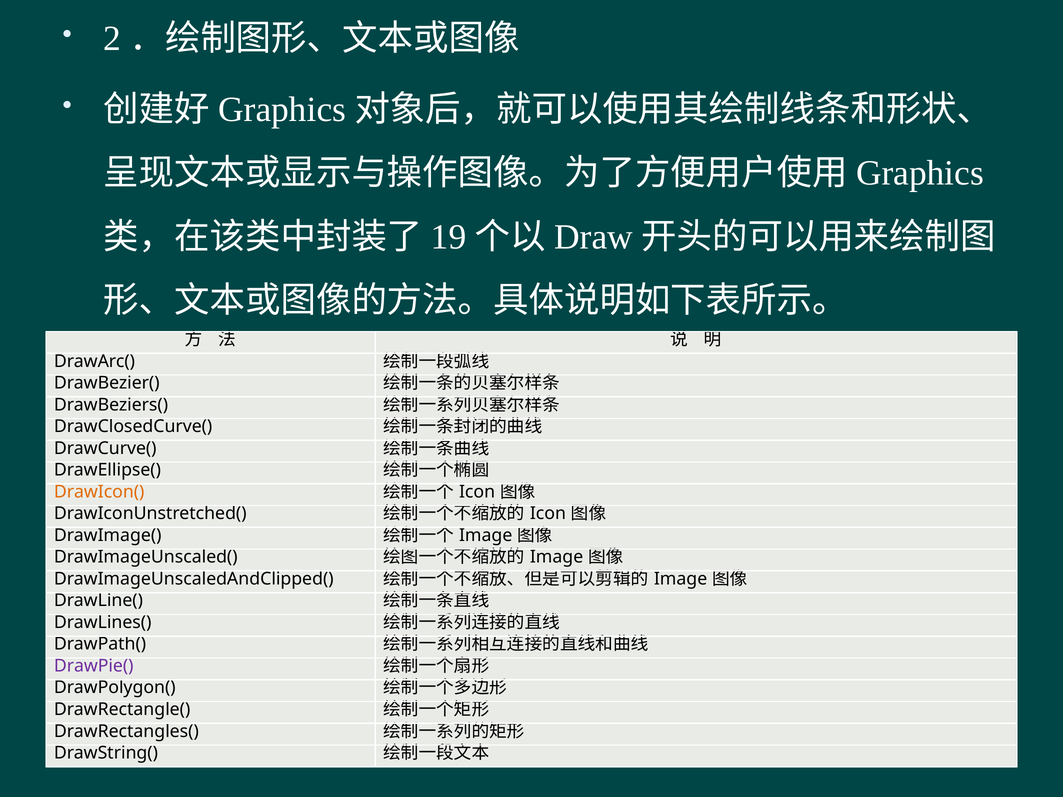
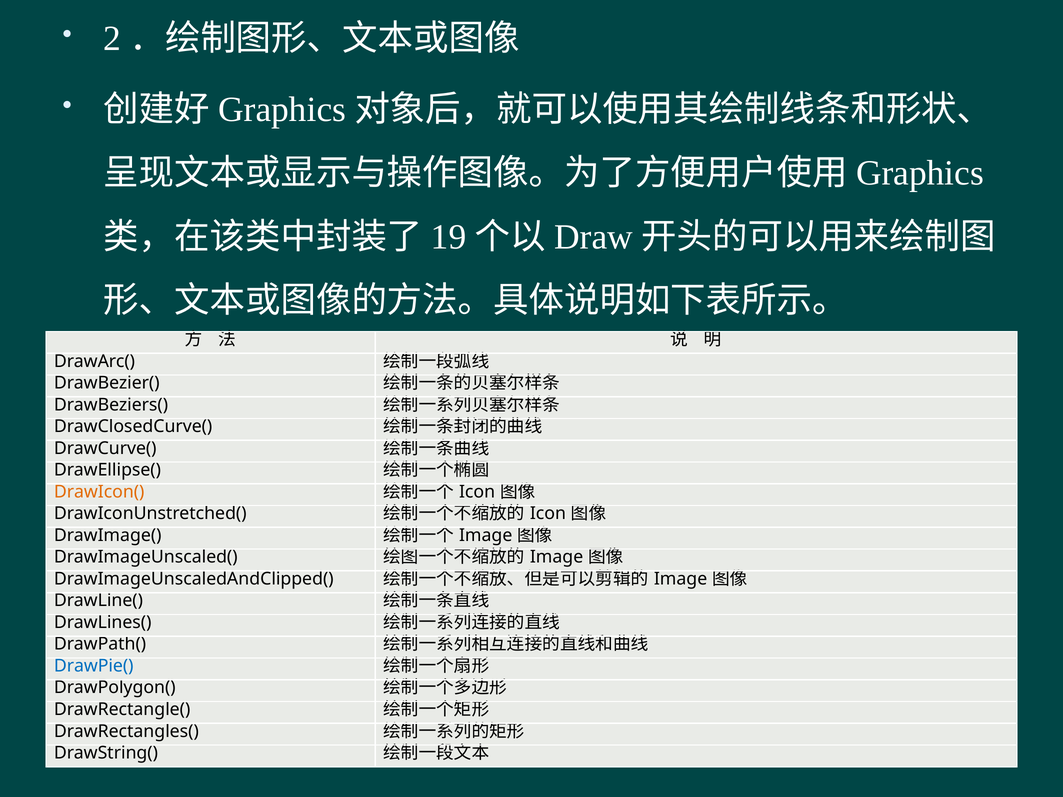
DrawPie( colour: purple -> blue (94, 666)
